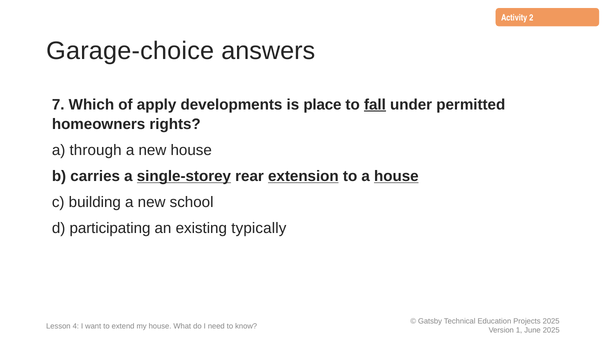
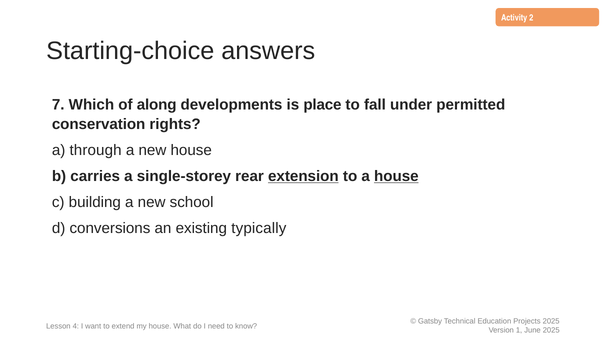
Garage-choice: Garage-choice -> Starting-choice (130, 51)
apply: apply -> along (157, 105)
fall underline: present -> none (375, 105)
homeowners: homeowners -> conservation (99, 124)
single-storey underline: present -> none (184, 176)
participating: participating -> conversions (110, 228)
